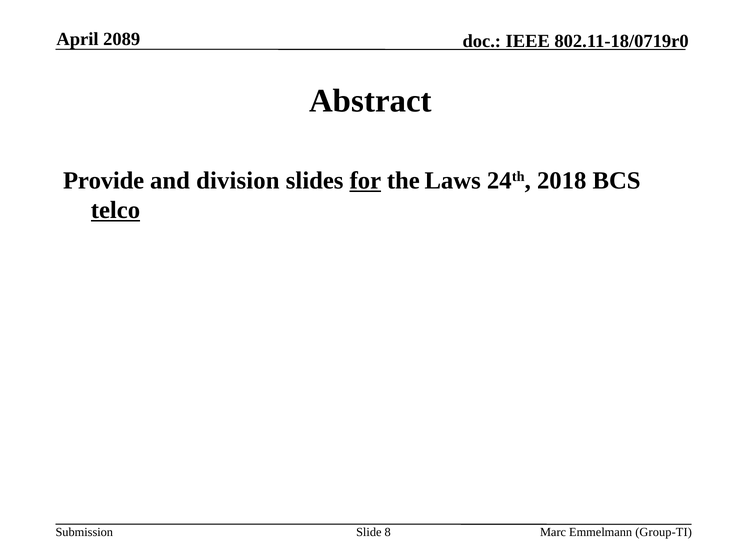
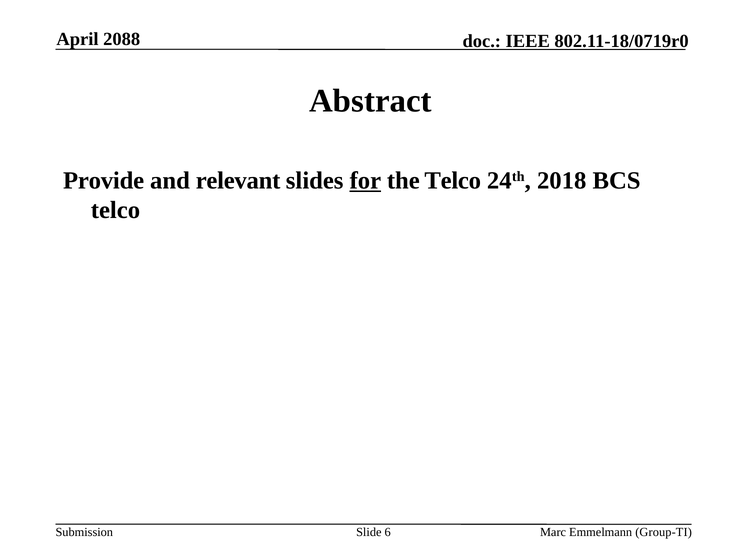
2089: 2089 -> 2088 (122, 39)
division: division -> relevant (238, 181)
the Laws: Laws -> Telco (453, 181)
telco underline: present -> none (115, 210)
8: 8 -> 6 (388, 533)
